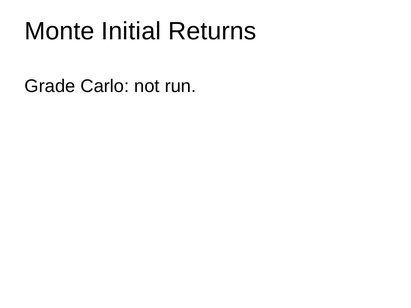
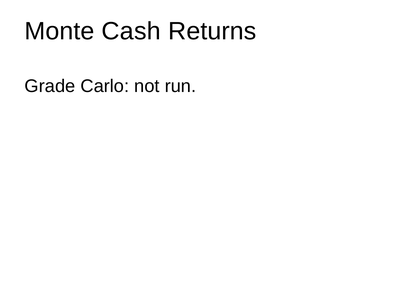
Initial: Initial -> Cash (131, 31)
